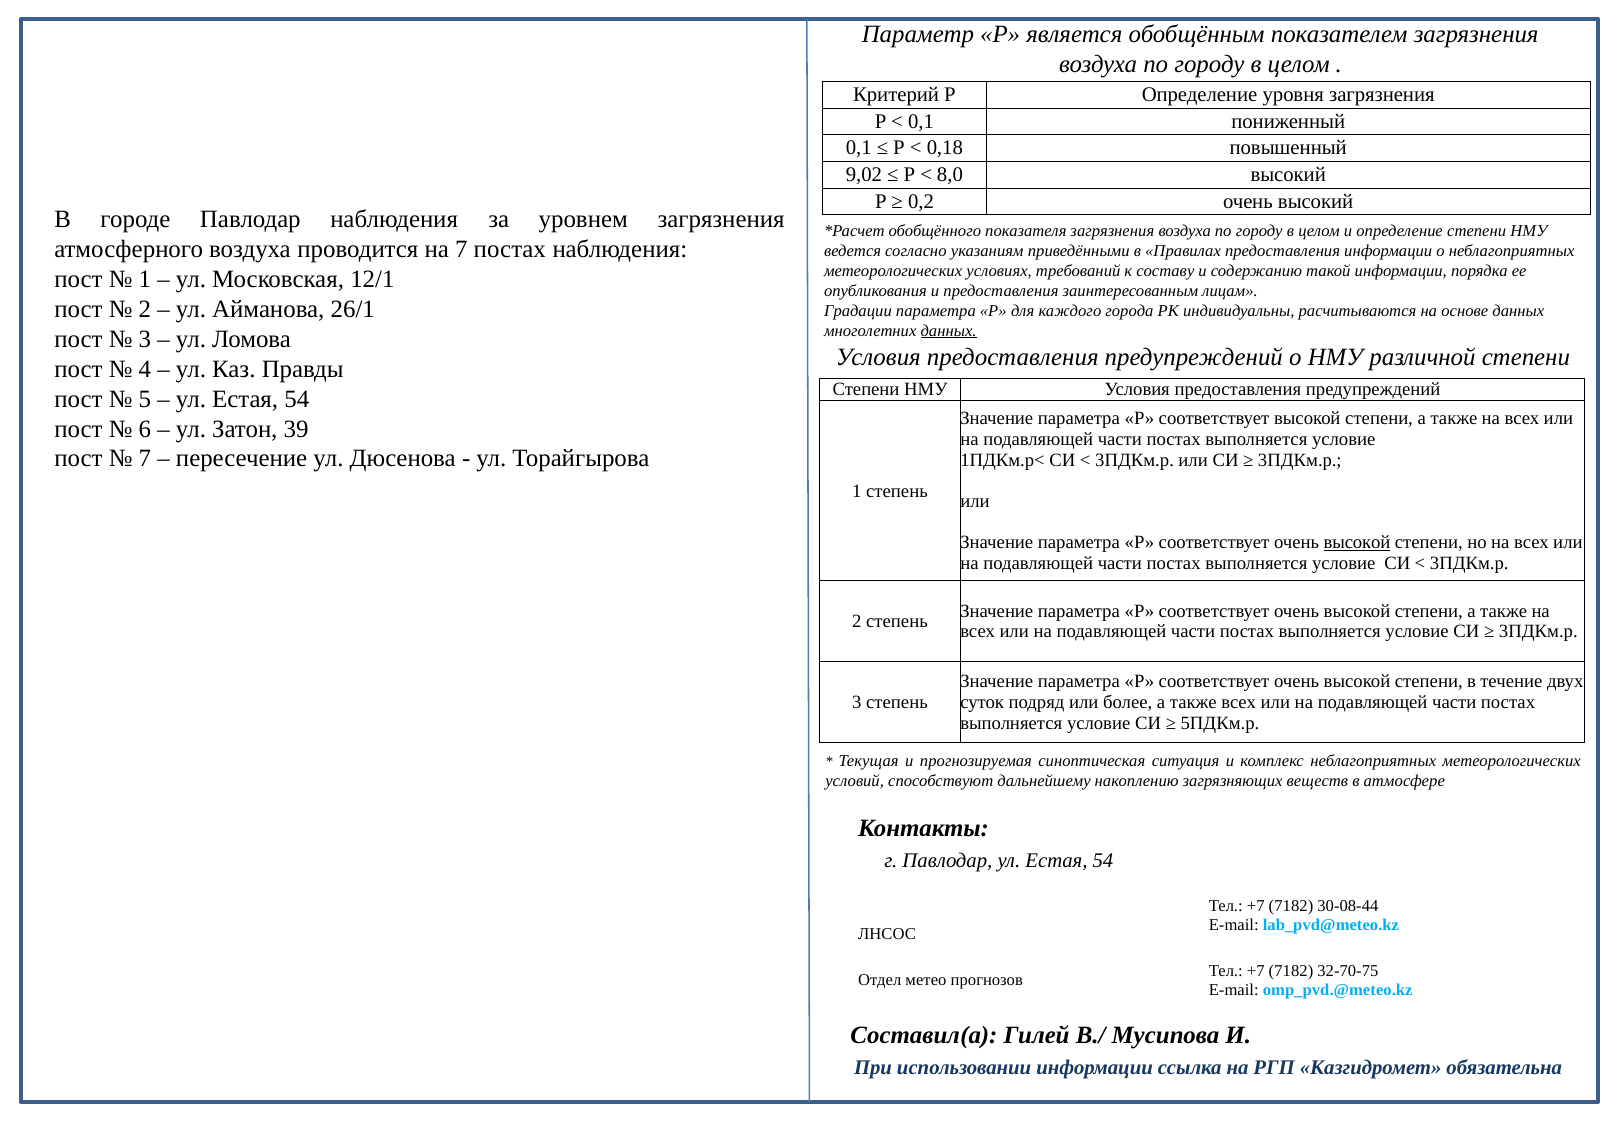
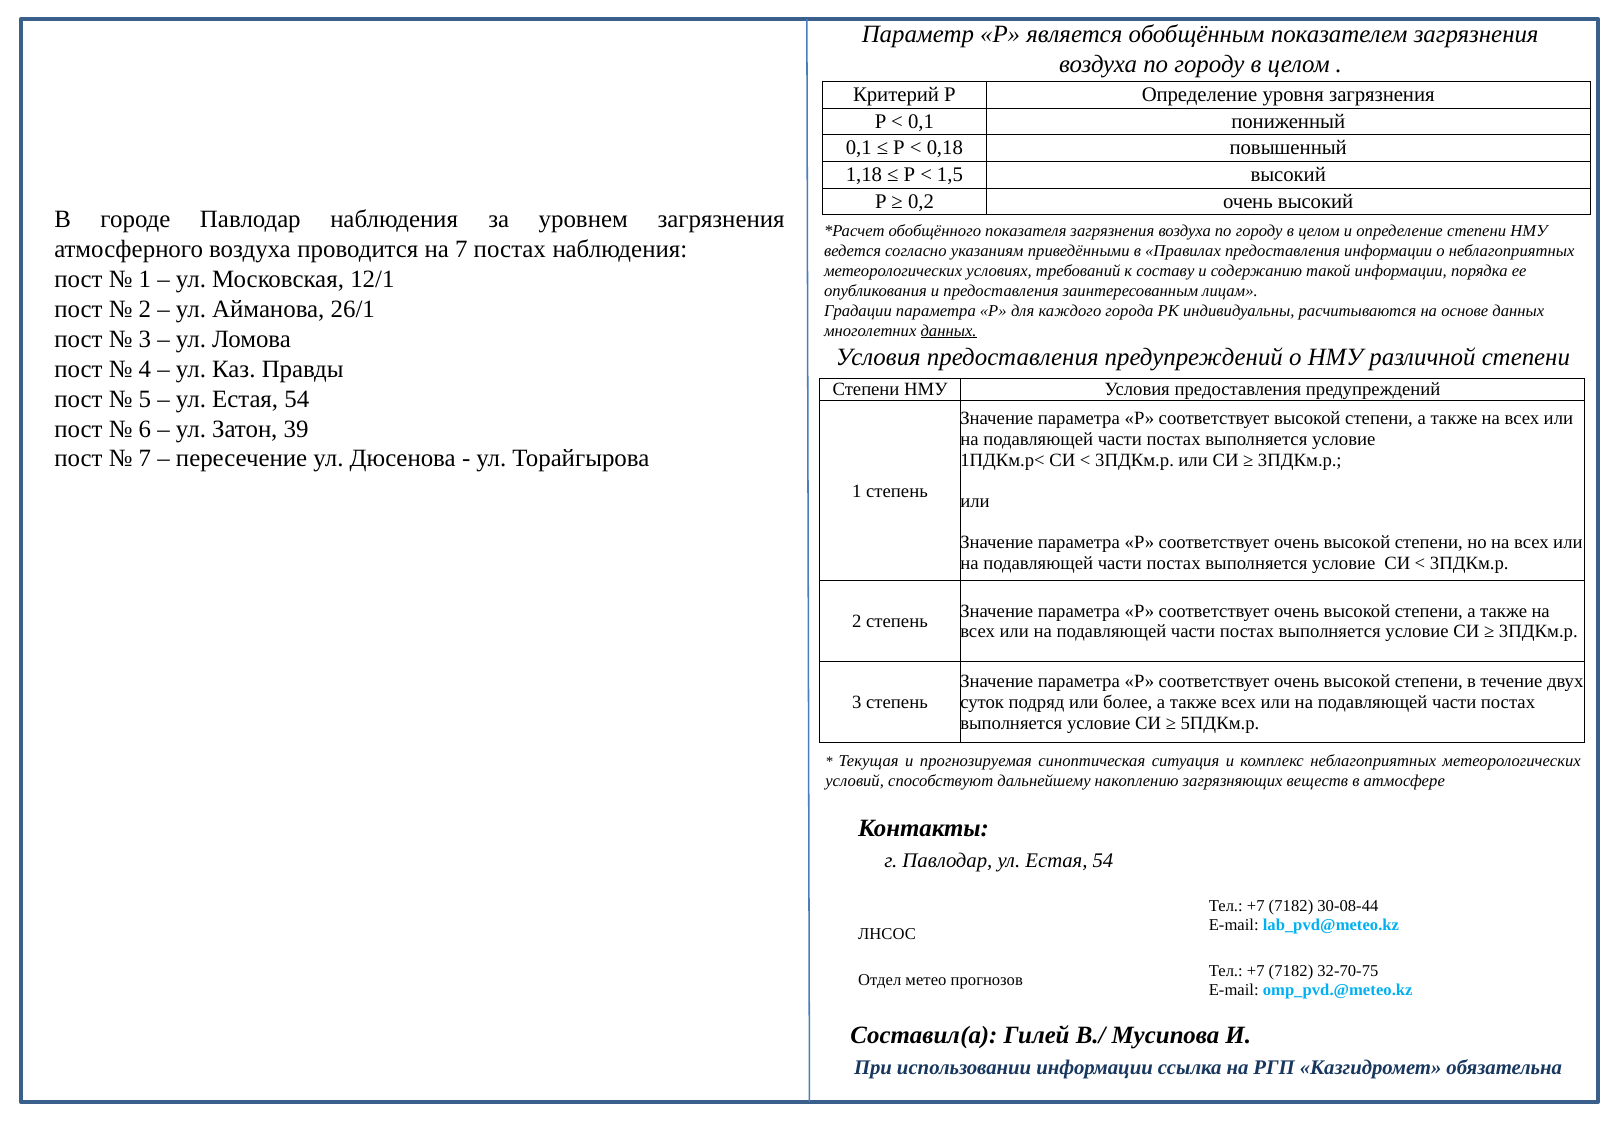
9,02: 9,02 -> 1,18 (864, 175)
8,0: 8,0 -> 1,5 (950, 175)
высокой underline: present -> none (1357, 543)
